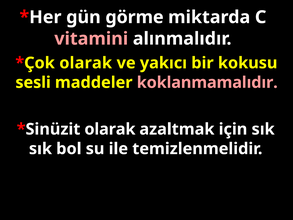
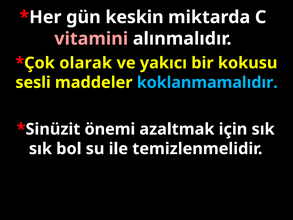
görme: görme -> keskin (135, 17)
koklanmamalıdır colour: pink -> light blue (207, 82)
olarak: olarak -> önemi (110, 129)
